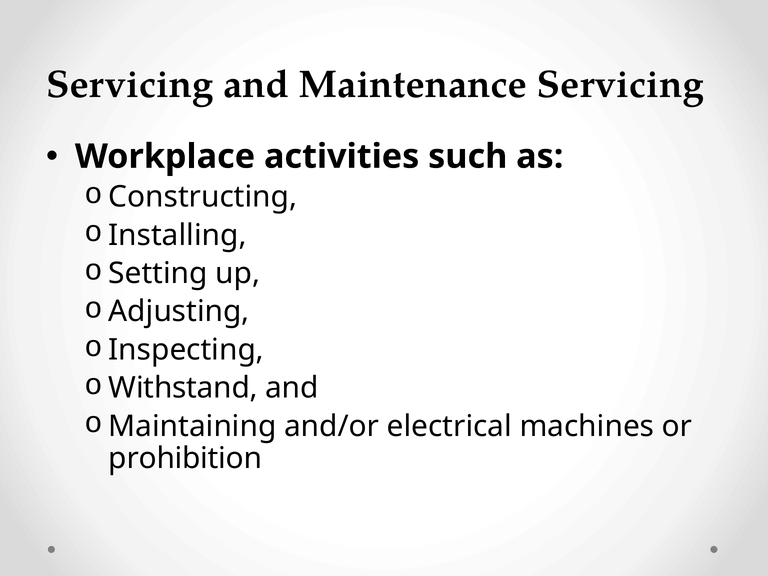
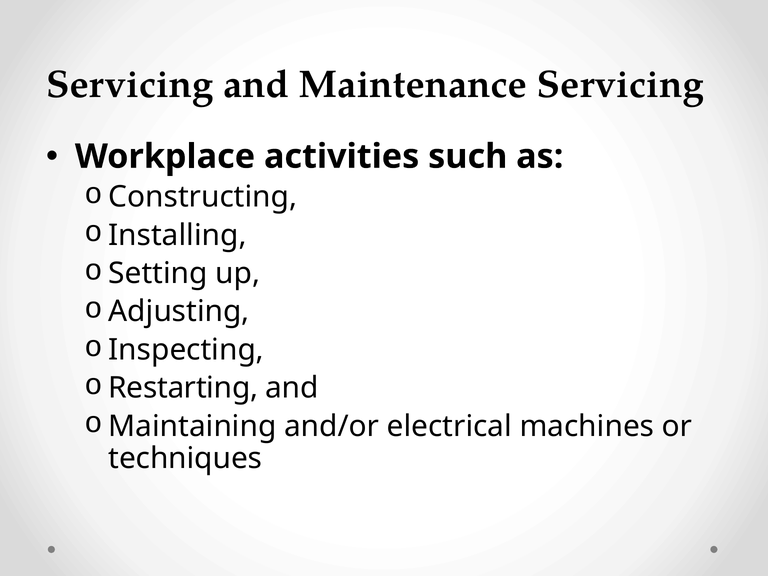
Withstand: Withstand -> Restarting (183, 388)
prohibition: prohibition -> techniques (185, 458)
